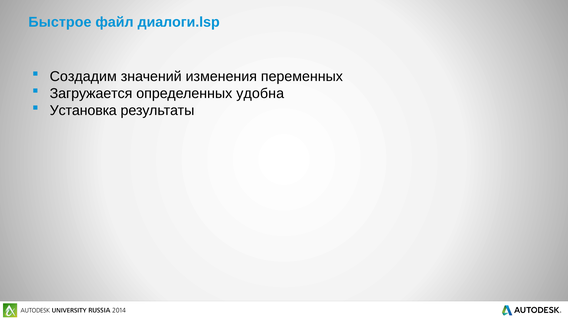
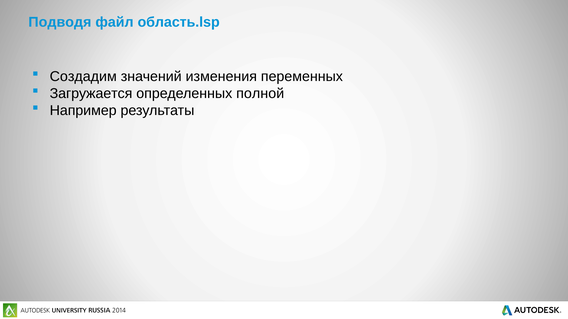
Быстрое: Быстрое -> Подводя (60, 22)
диалоги.lsp: диалоги.lsp -> область.lsp (179, 22)
удобна: удобна -> полной (260, 94)
Установка: Установка -> Например (83, 111)
